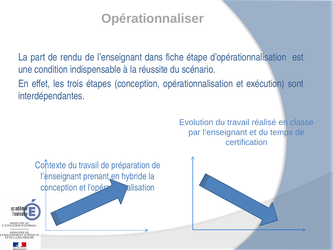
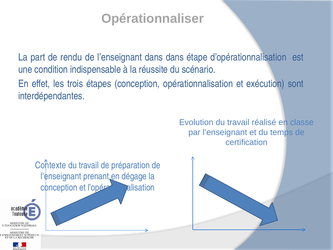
dans fiche: fiche -> dans (175, 57)
hybride: hybride -> dégage (134, 176)
